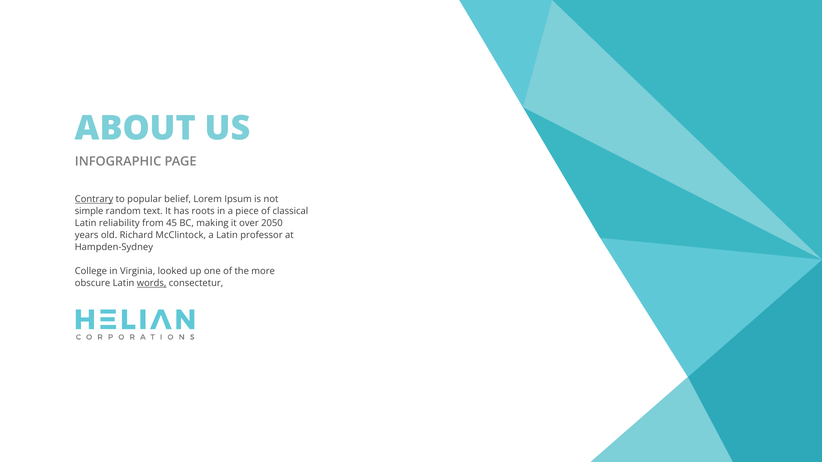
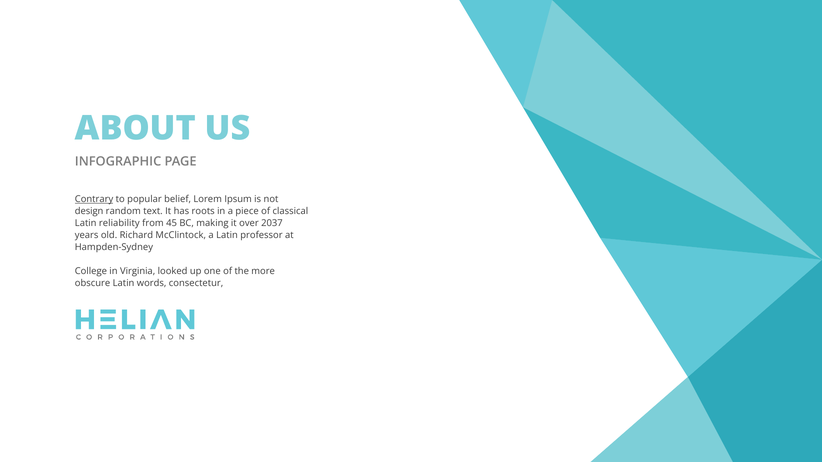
simple: simple -> design (89, 211)
2050: 2050 -> 2037 (272, 223)
words underline: present -> none (152, 283)
